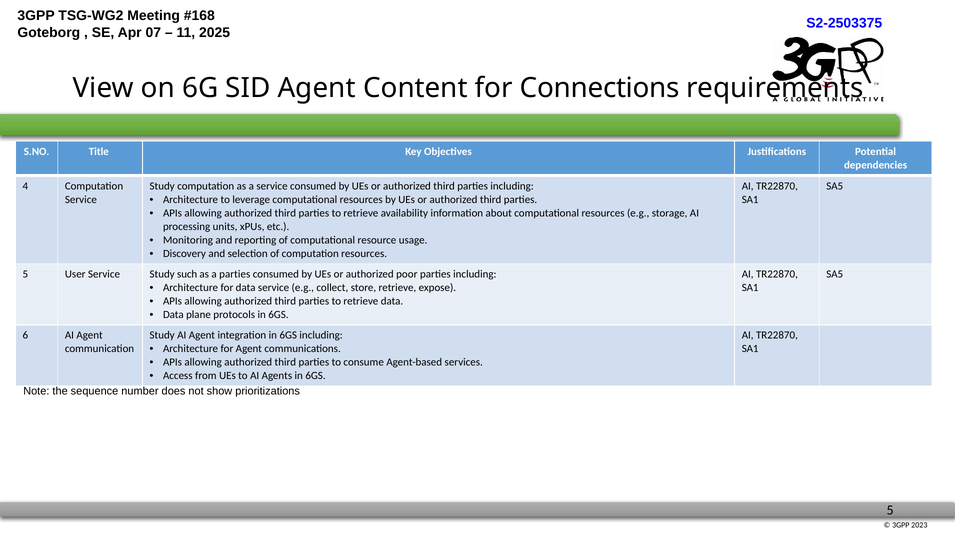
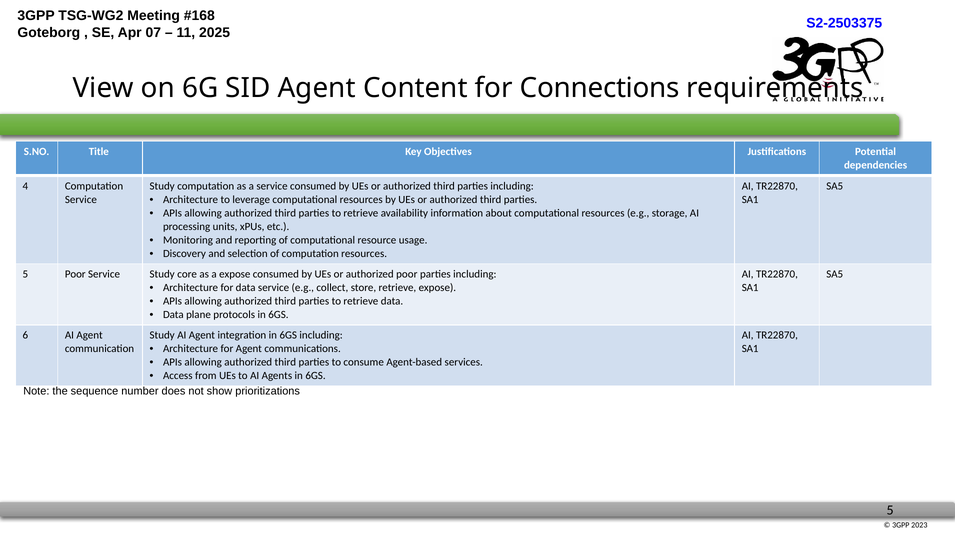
5 User: User -> Poor (75, 274)
such: such -> core (187, 274)
a parties: parties -> expose (235, 274)
